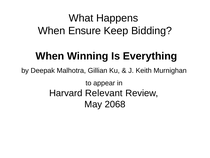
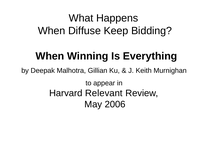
Ensure: Ensure -> Diffuse (85, 31)
2068: 2068 -> 2006 (115, 104)
